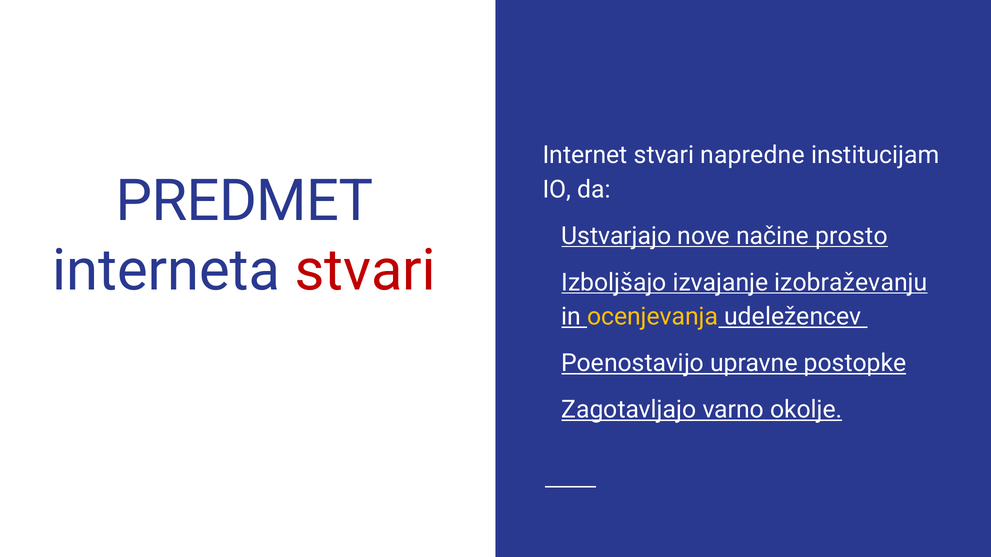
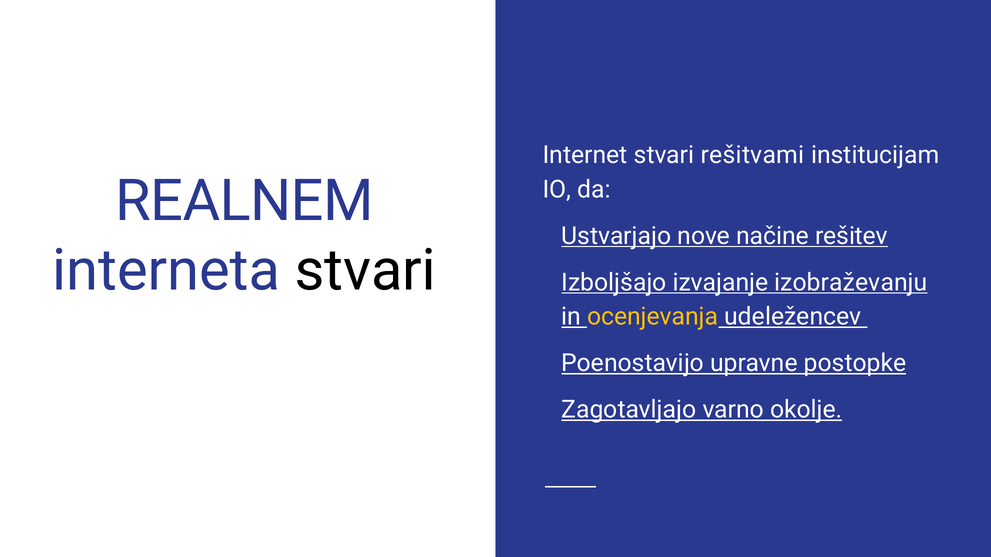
napredne: napredne -> rešitvami (753, 155)
PREDMET: PREDMET -> REALNEM (245, 201)
prosto: prosto -> rešitev (852, 236)
stvari colour: red -> black (365, 271)
